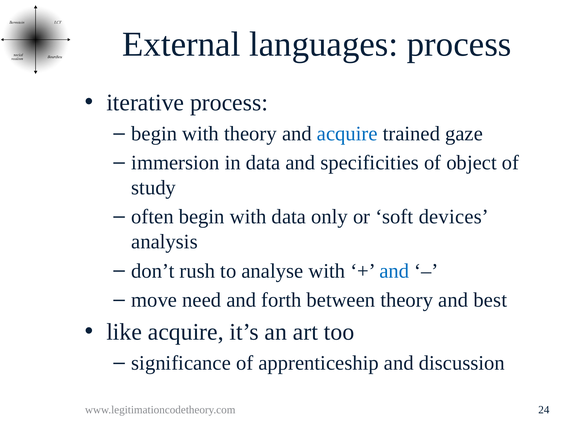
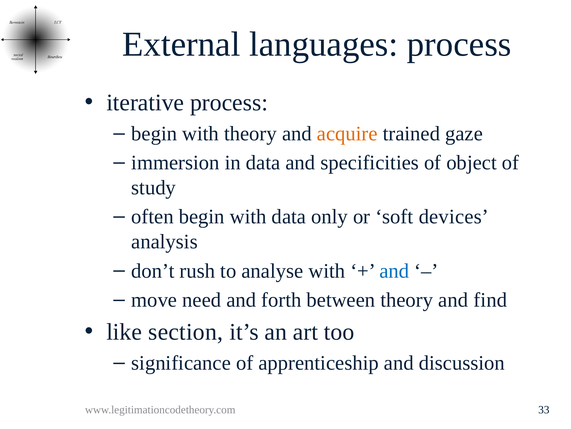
acquire colour: blue -> orange (347, 133)
best: best -> find (490, 300)
like acquire: acquire -> section (186, 331)
24: 24 -> 33 (544, 409)
